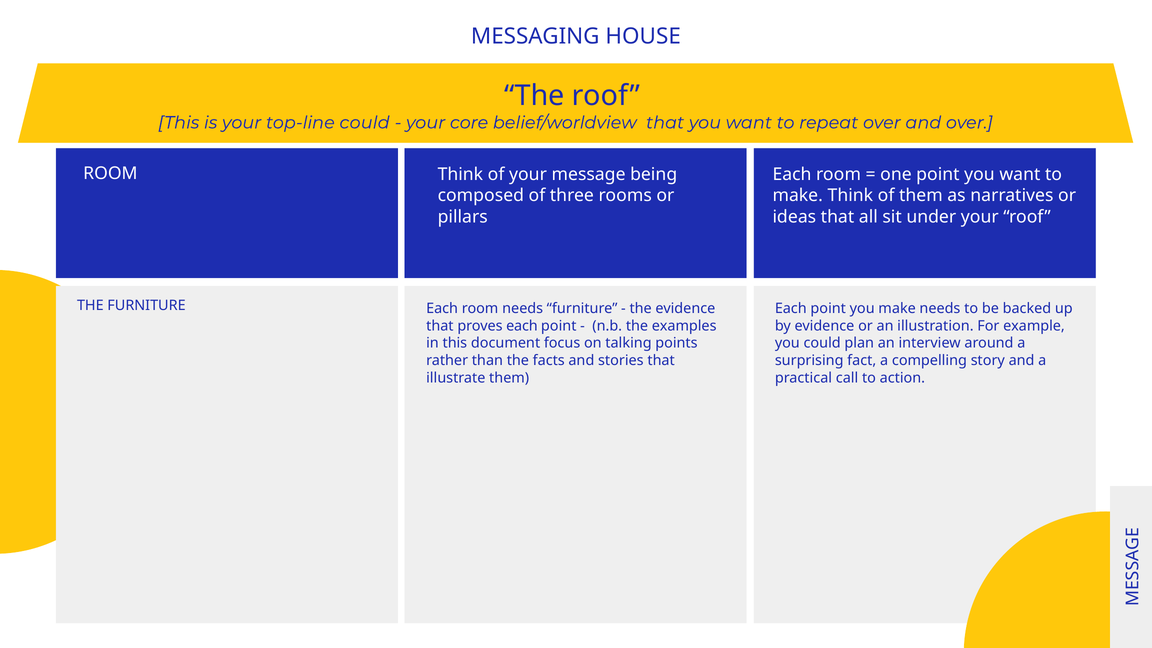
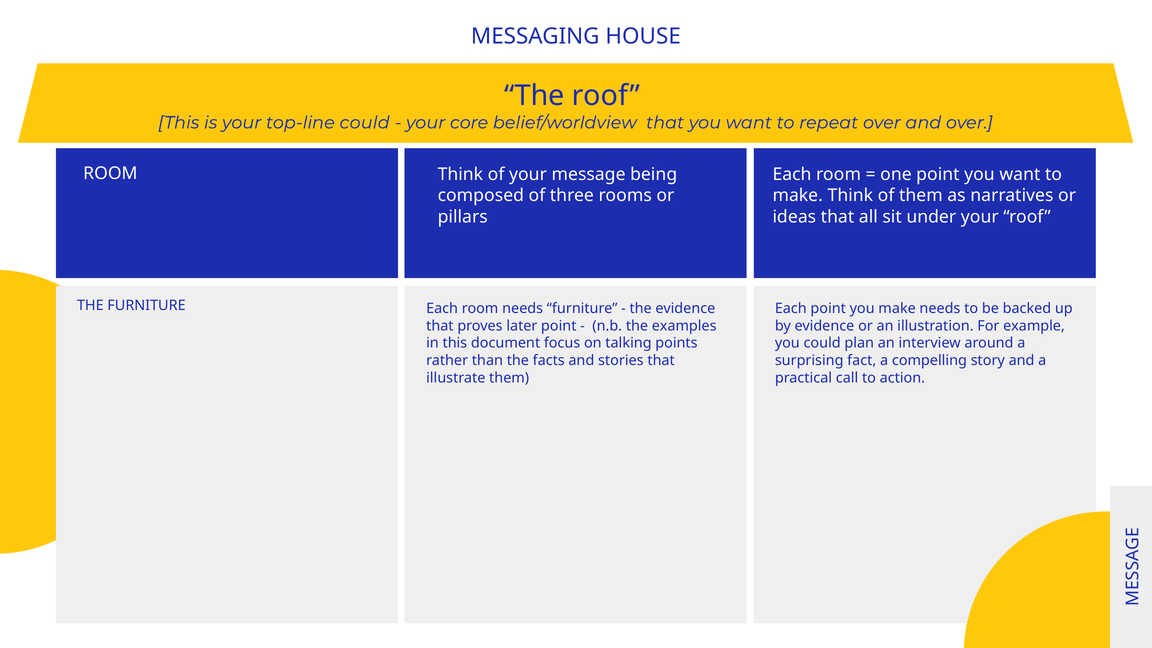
proves each: each -> later (522, 326)
